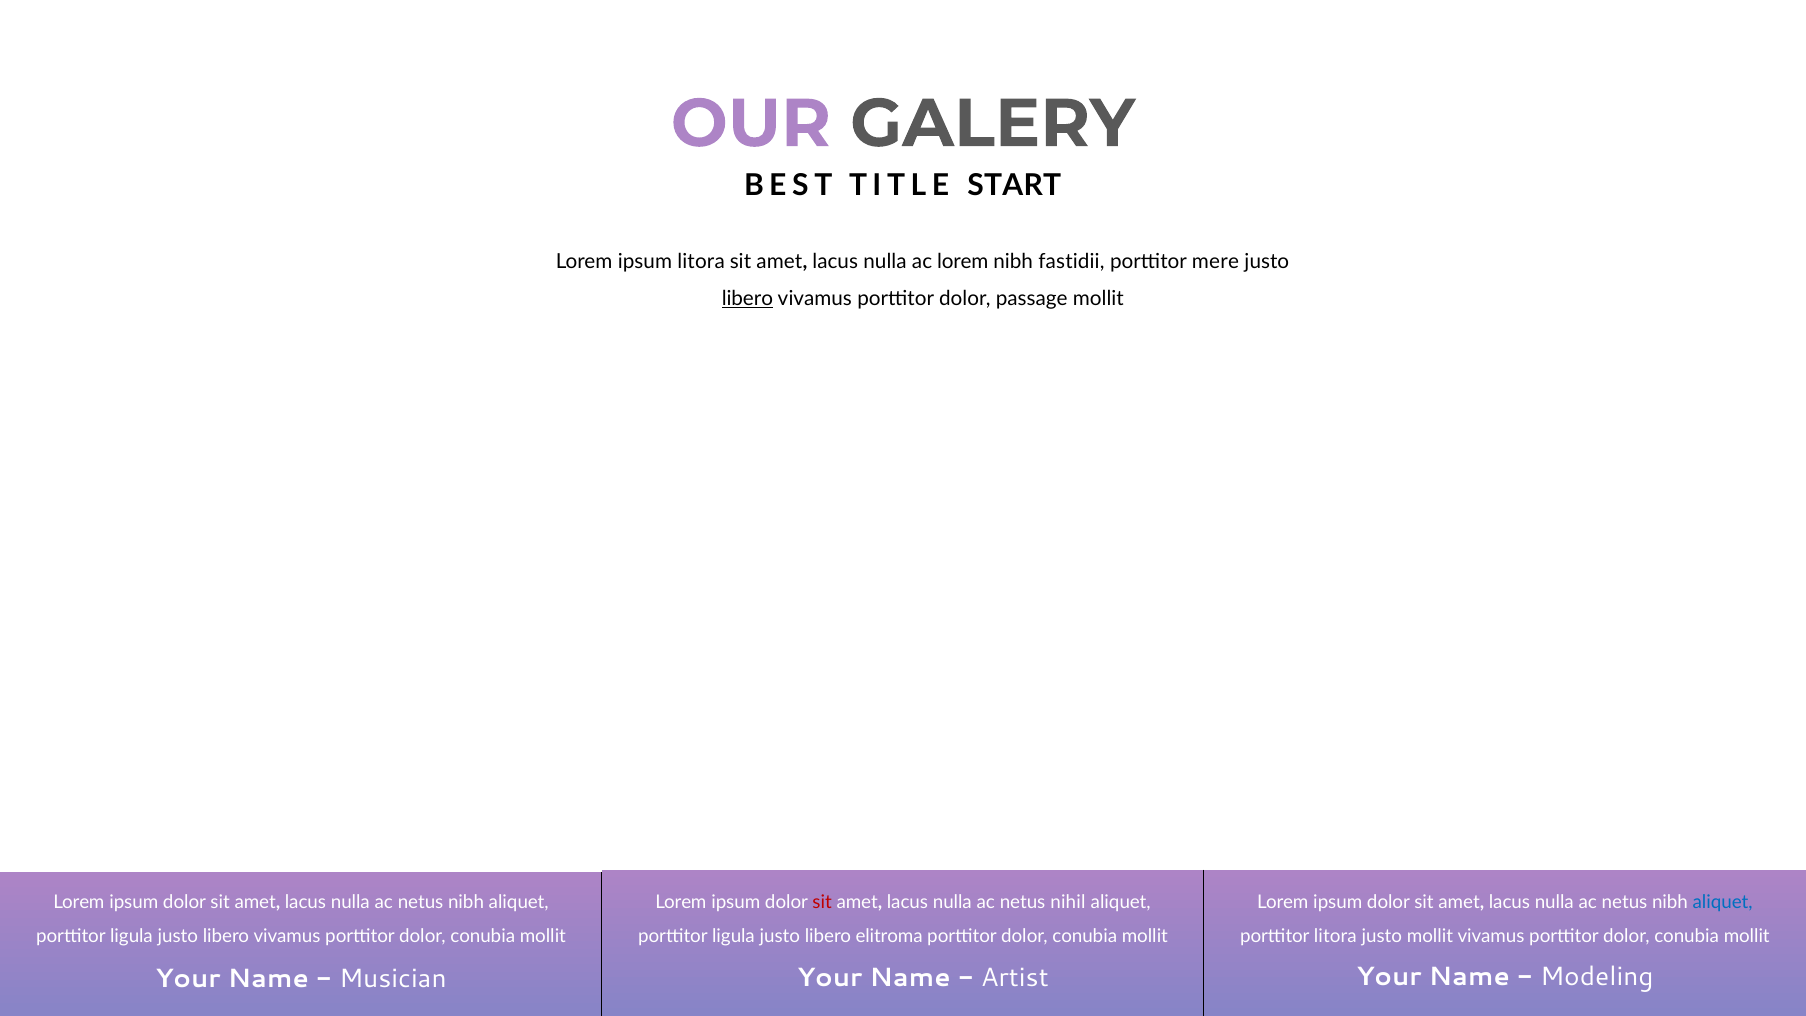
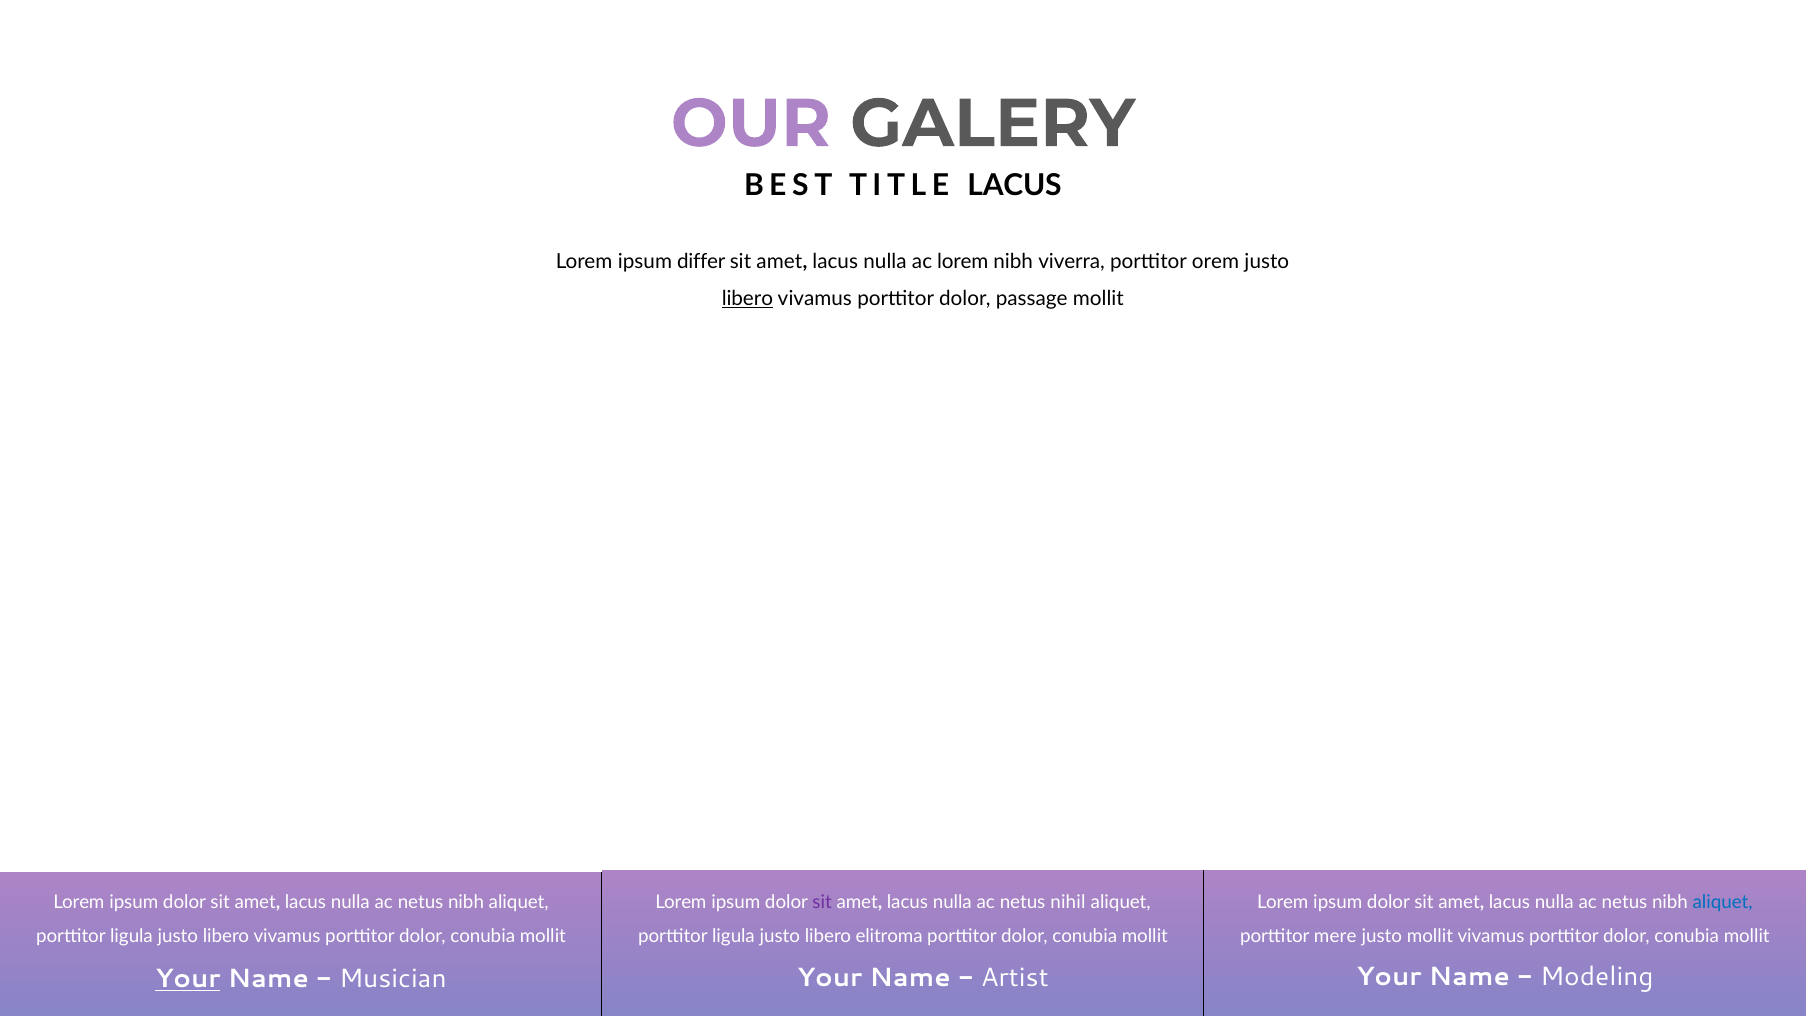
TITLE START: START -> LACUS (1015, 185)
ipsum litora: litora -> differ (701, 261)
fastidii: fastidii -> viverra (1072, 261)
mere: mere -> orem (1216, 261)
sit colour: red -> purple (822, 902)
porttitor litora: litora -> mere (1335, 936)
Your underline: none -> present (188, 979)
